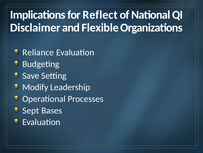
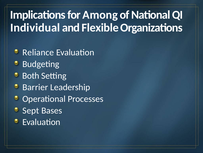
Reflect: Reflect -> Among (100, 15)
Disclaimer: Disclaimer -> Individual (35, 28)
Save: Save -> Both (31, 75)
Modify: Modify -> Barrier (35, 87)
